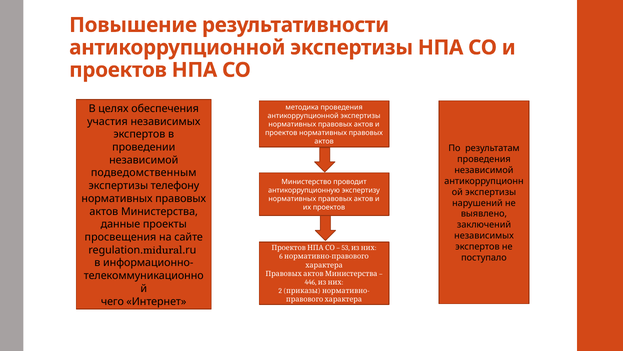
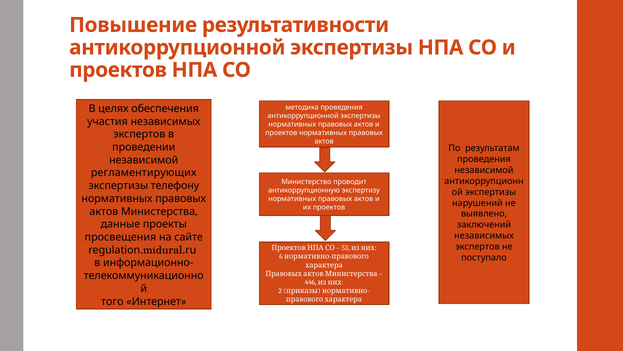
подведомственным: подведомственным -> регламентирующих (144, 173)
чего: чего -> того (112, 301)
